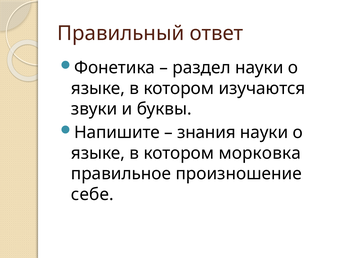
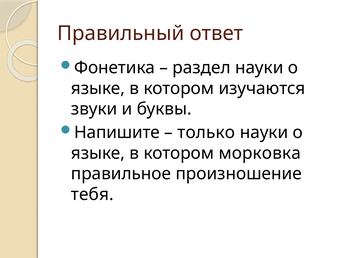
знания: знания -> только (206, 132)
себе: себе -> тебя (92, 194)
